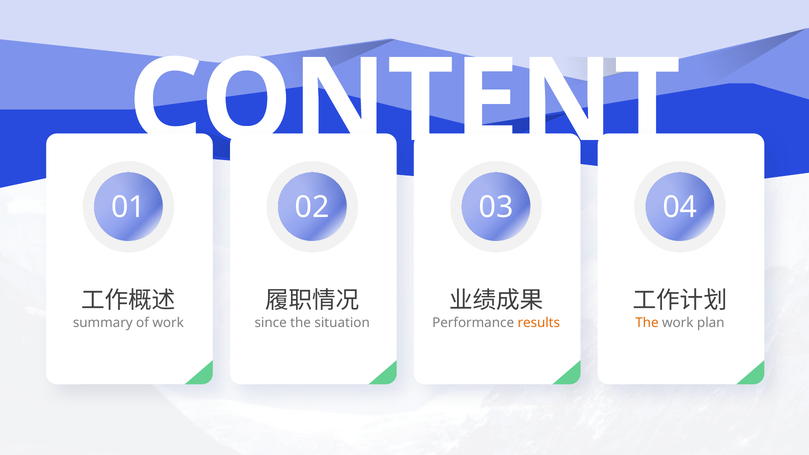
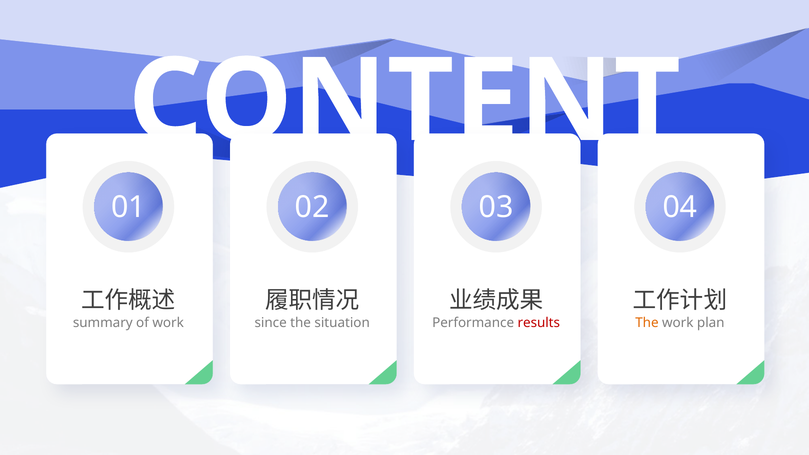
results colour: orange -> red (539, 323)
